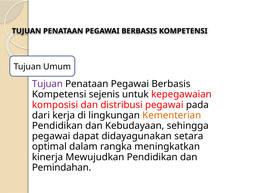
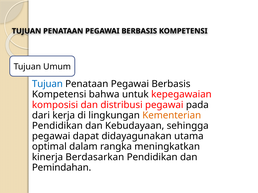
Tujuan colour: purple -> blue (47, 84)
sejenis: sejenis -> bahwa (104, 95)
setara: setara -> utama (189, 137)
Mewujudkan: Mewujudkan -> Berdasarkan (95, 157)
